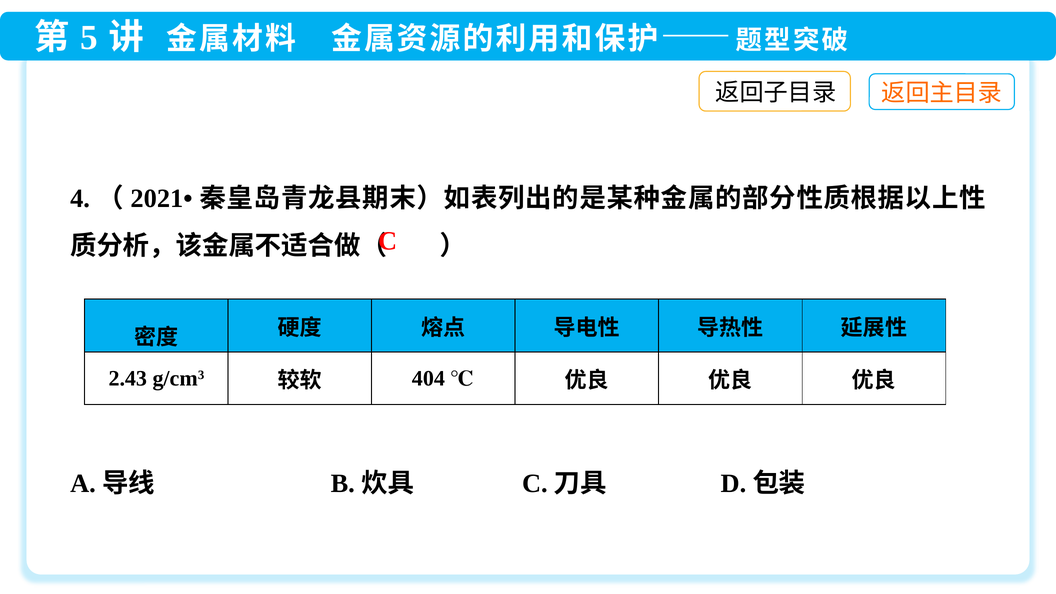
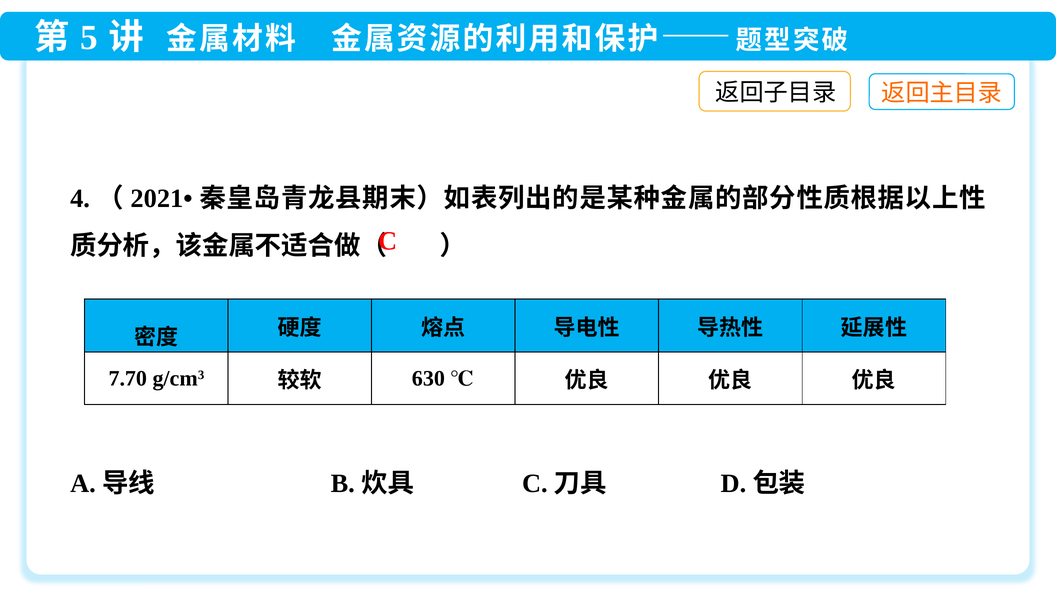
2.43: 2.43 -> 7.70 (128, 378)
404: 404 -> 630 (428, 378)
